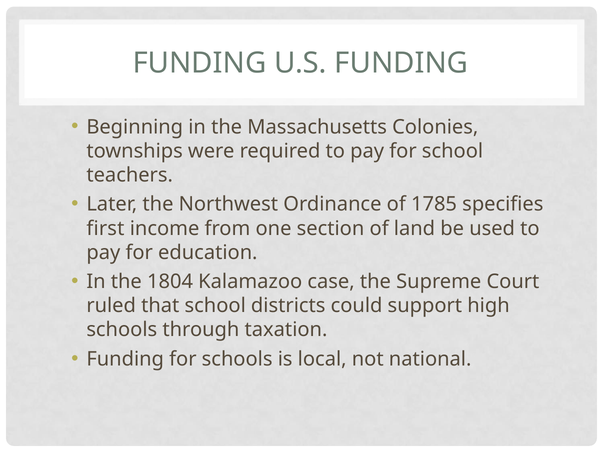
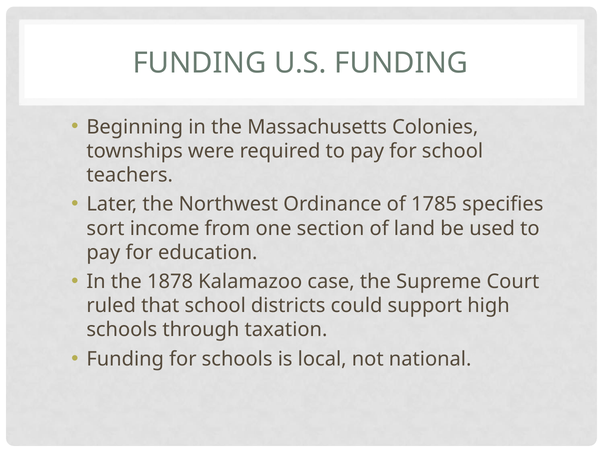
first: first -> sort (105, 229)
1804: 1804 -> 1878 (170, 282)
